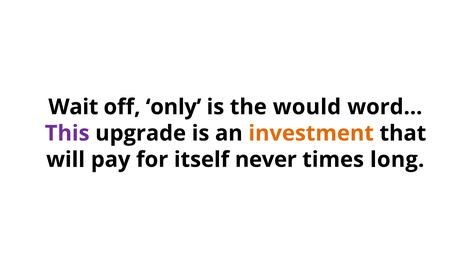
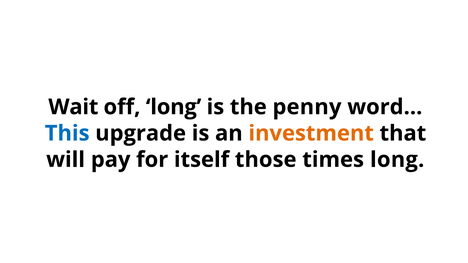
off only: only -> long (174, 107)
would: would -> penny (307, 107)
This colour: purple -> blue (67, 133)
never: never -> those (266, 160)
